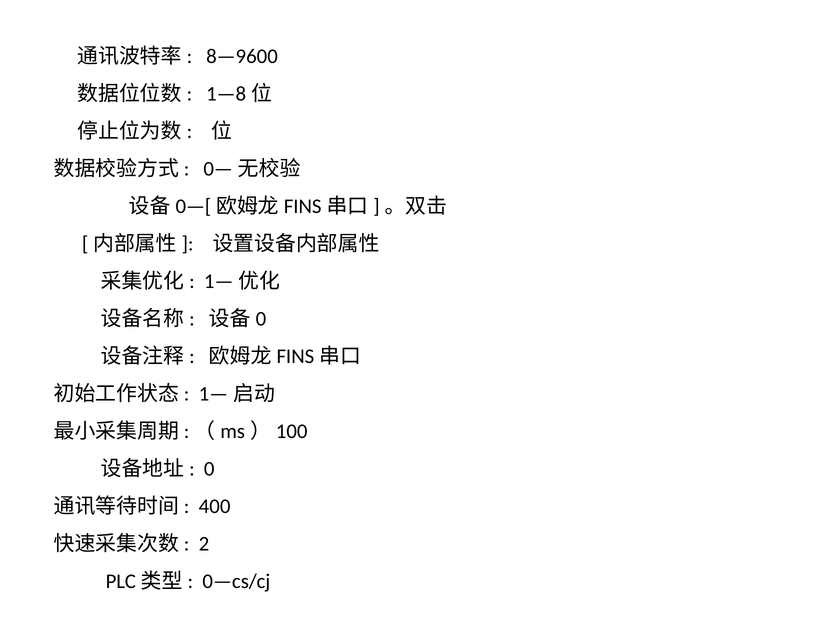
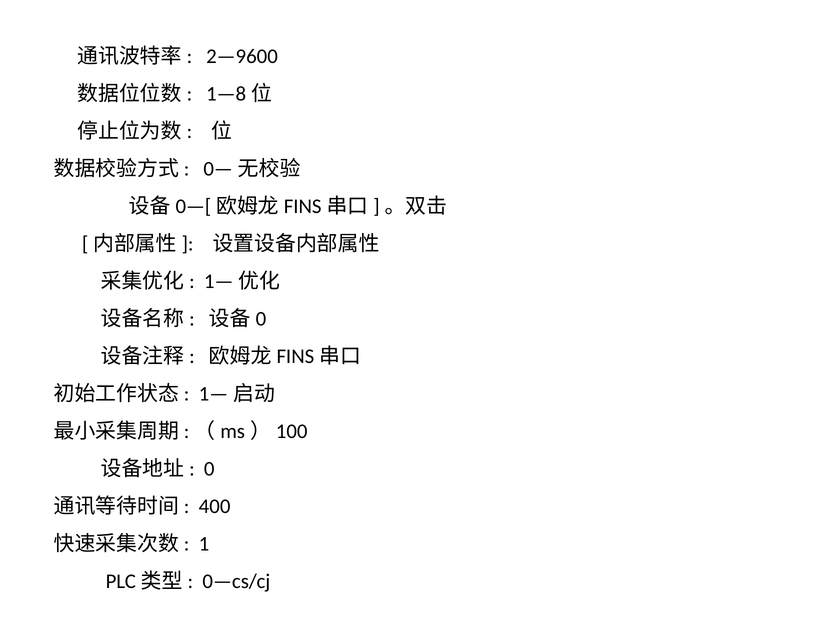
8—9600: 8—9600 -> 2—9600 (242, 57)
2: 2 -> 1 (204, 545)
